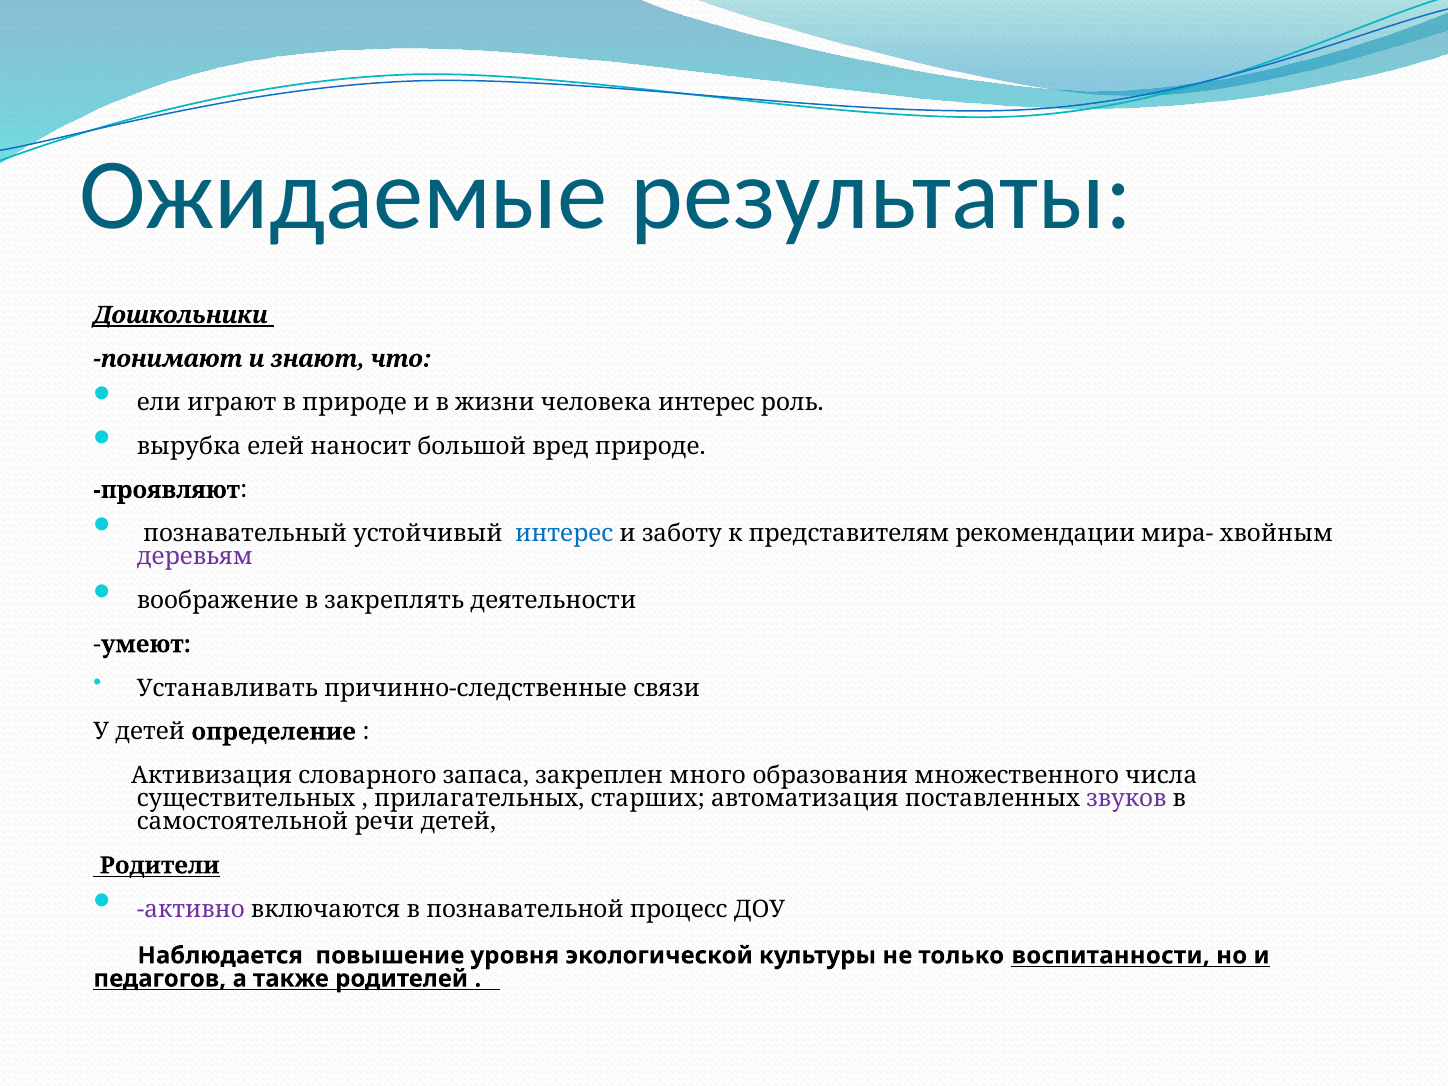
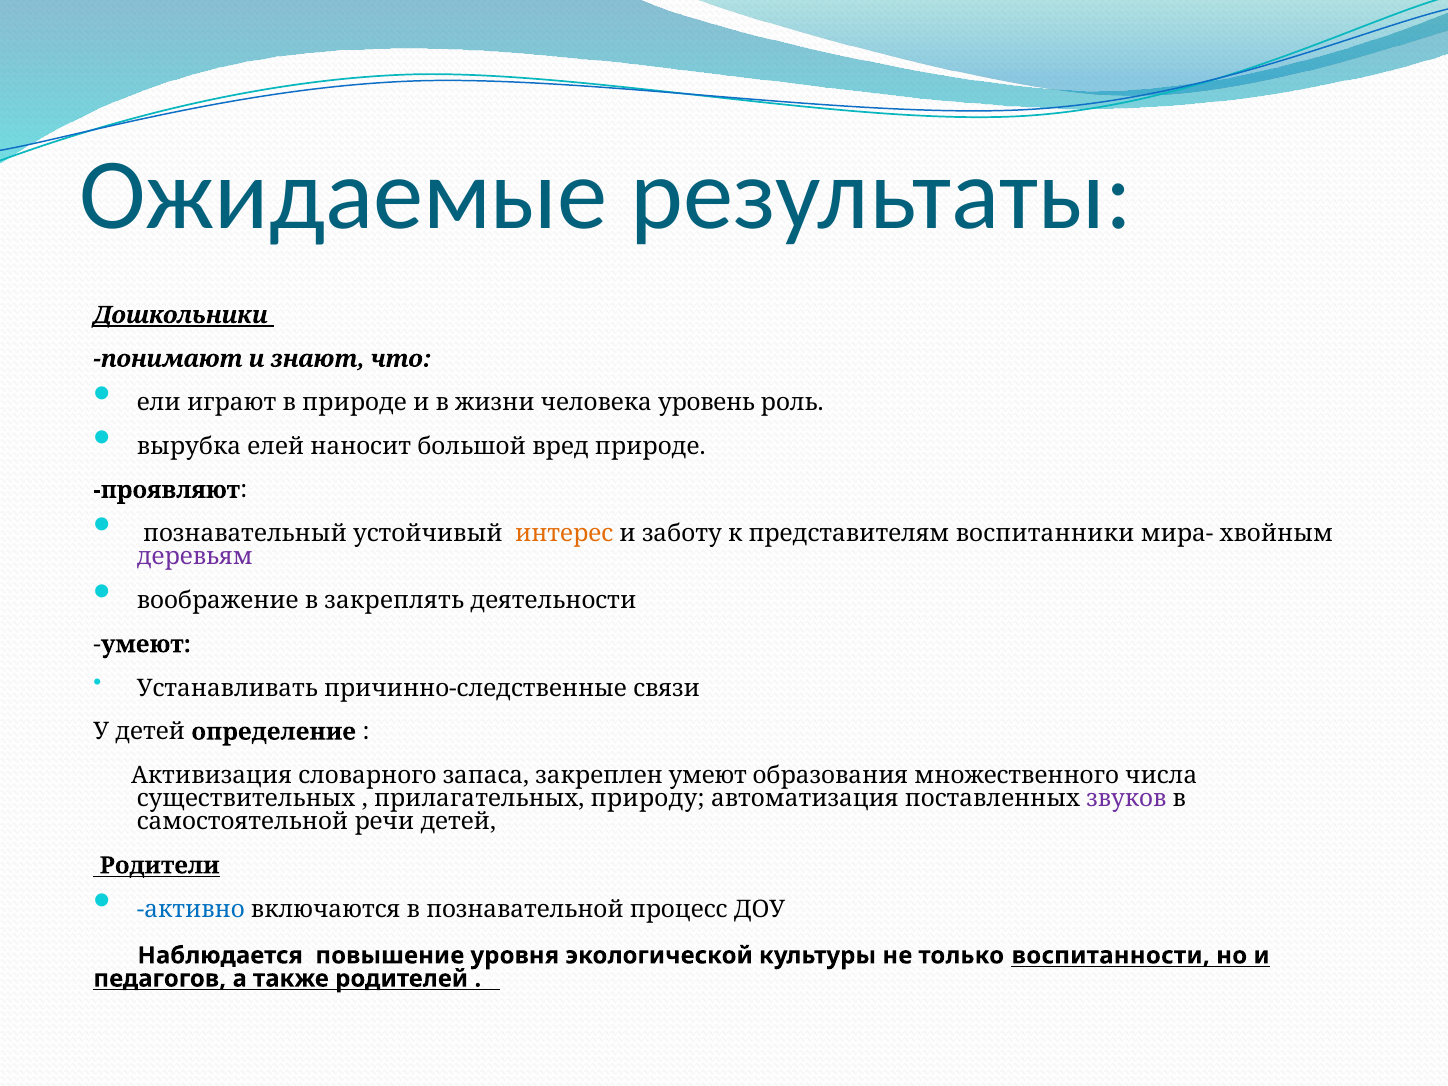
человека интерес: интерес -> уровень (706, 403)
интерес colour: blue -> orange (564, 534)
рекомендации: рекомендации -> воспитанники (1045, 534)
закреплен много: много -> умеют (708, 776)
старших: старших -> природу (648, 799)
активно colour: purple -> blue (191, 909)
